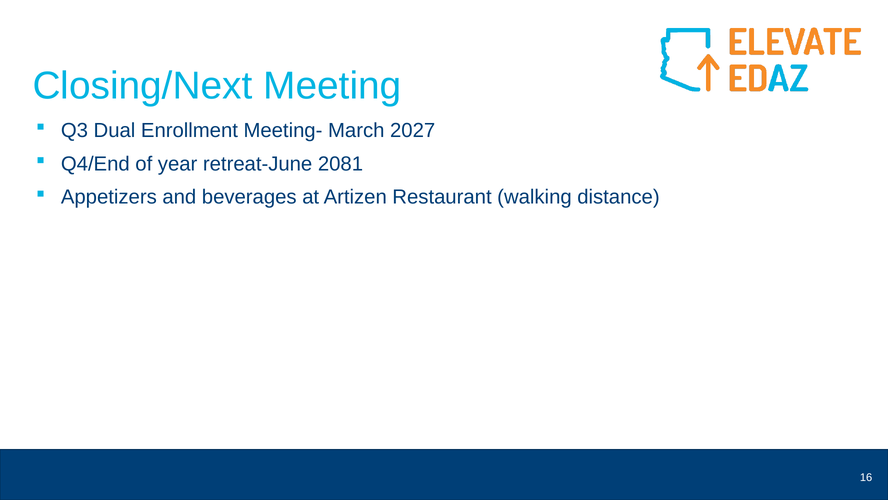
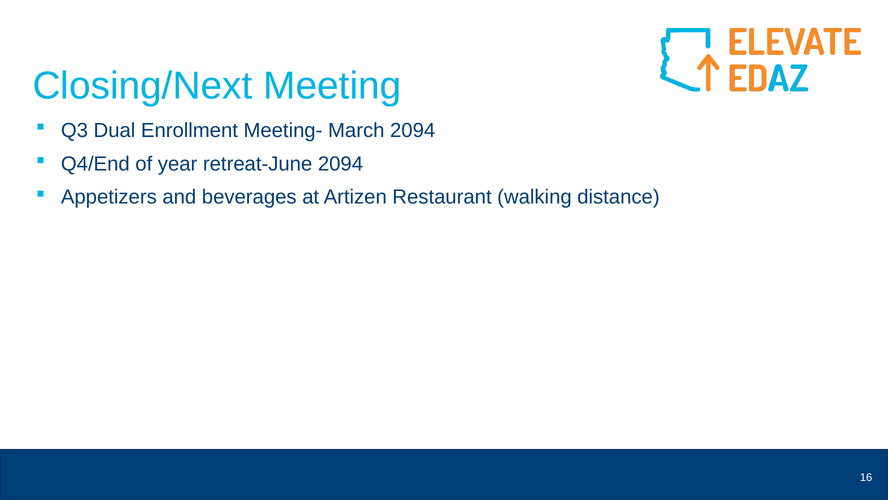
March 2027: 2027 -> 2094 (413, 130)
retreat-June 2081: 2081 -> 2094 (341, 164)
